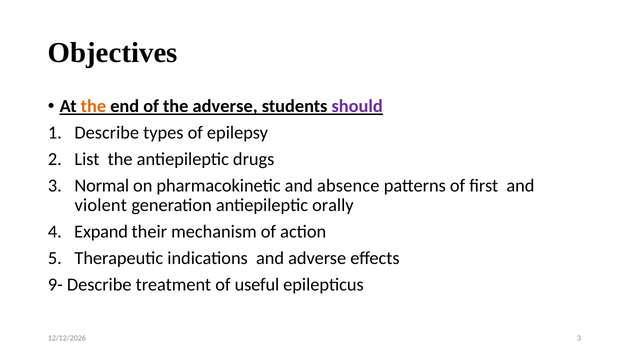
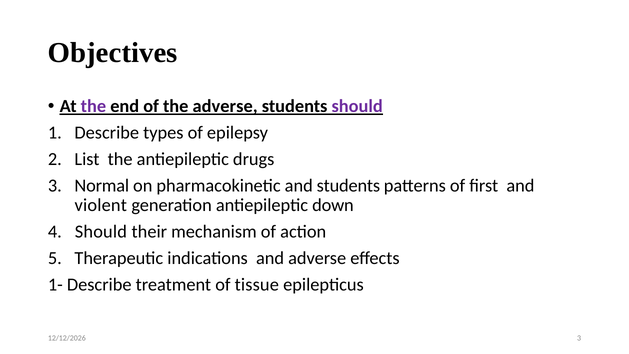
the colour: orange -> purple (93, 106)
and absence: absence -> students (348, 185)
orally: orally -> down (333, 205)
Expand: Expand -> Should (101, 232)
9-: 9- -> 1- (55, 284)
useful: useful -> tissue (257, 284)
